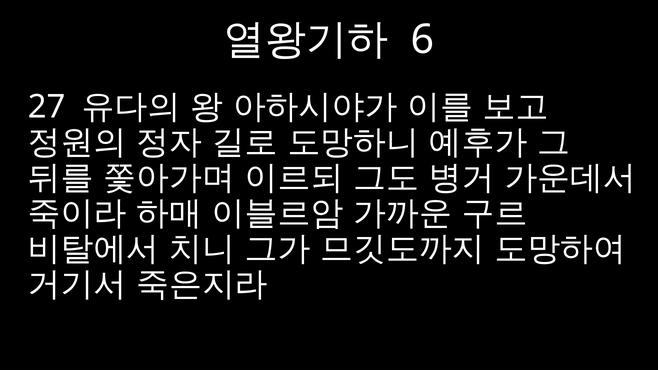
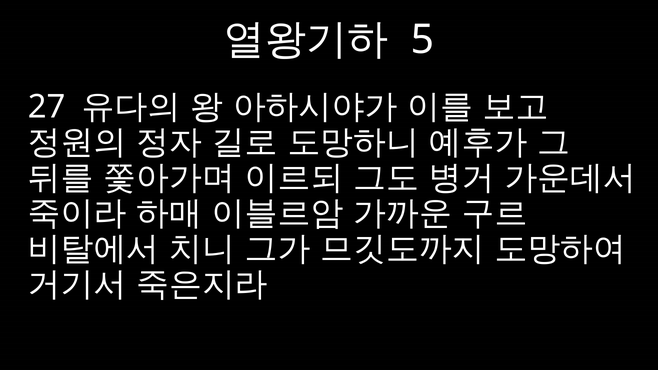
6: 6 -> 5 (422, 40)
